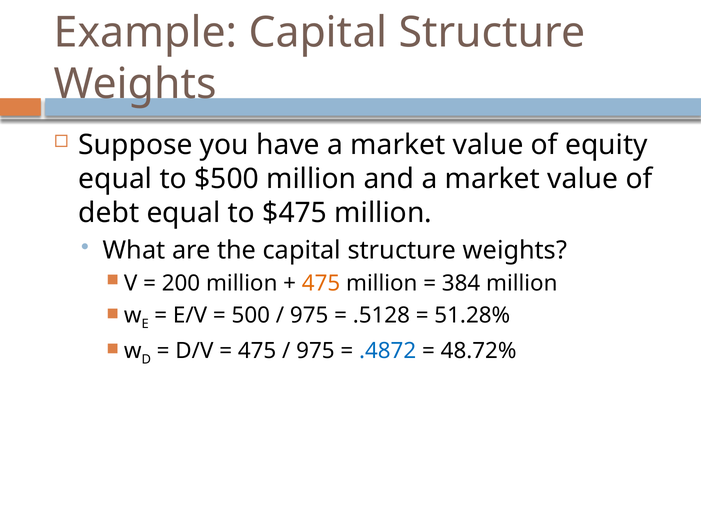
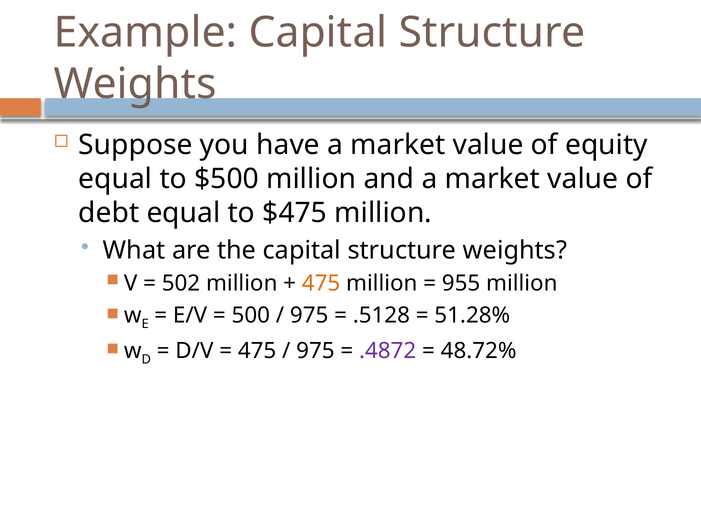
200: 200 -> 502 (181, 283)
384: 384 -> 955 (461, 283)
.4872 colour: blue -> purple (388, 350)
